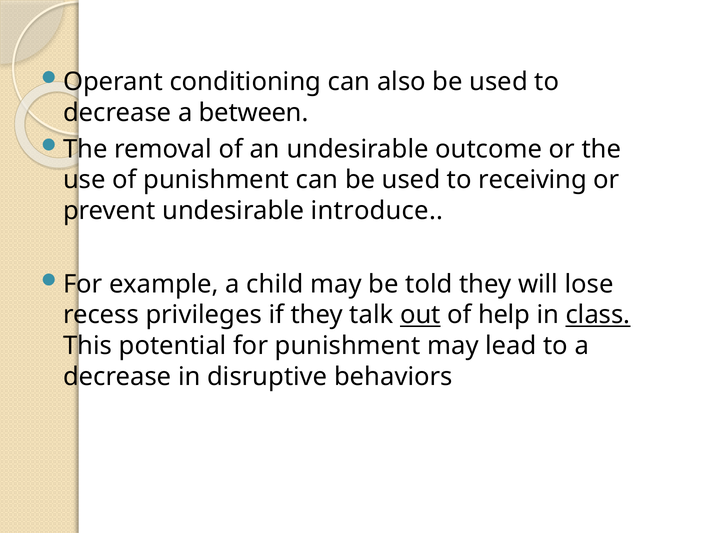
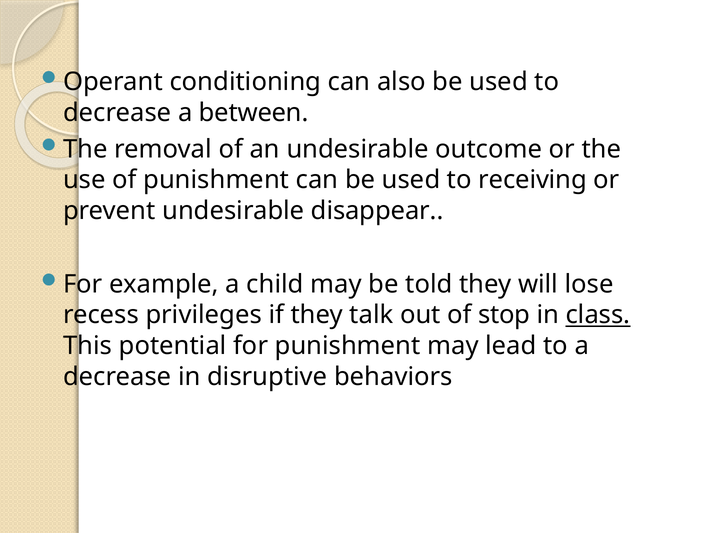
introduce: introduce -> disappear (377, 211)
out underline: present -> none (420, 315)
help: help -> stop (504, 315)
